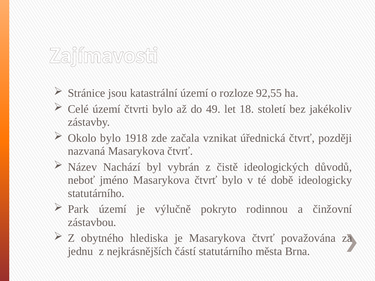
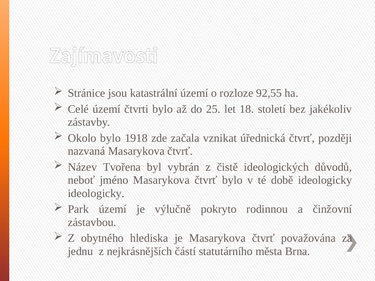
49: 49 -> 25 (213, 109)
Nachází: Nachází -> Tvořena (122, 167)
statutárního: statutárního -> ideologicky (96, 194)
